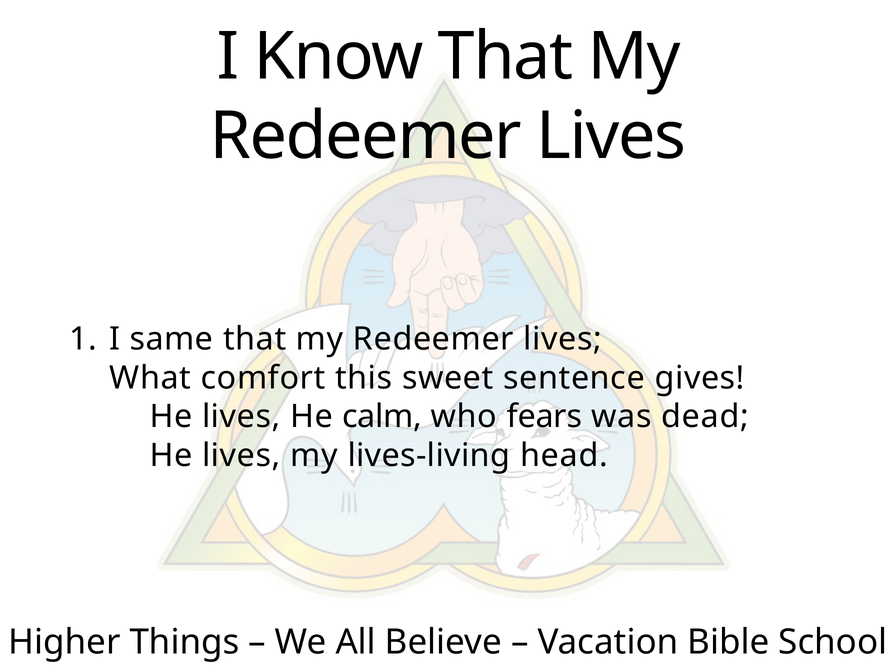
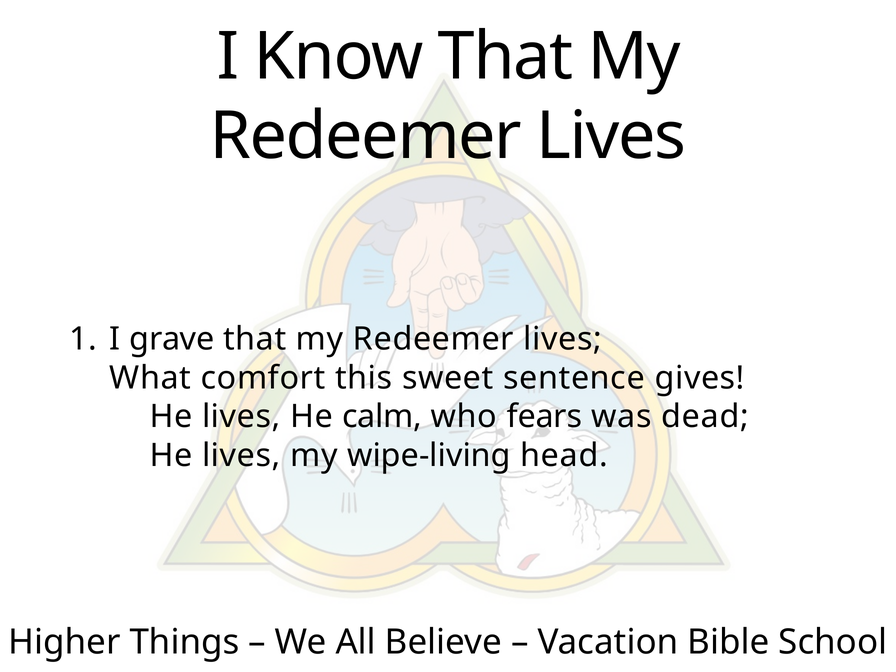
same: same -> grave (172, 339)
lives-living: lives-living -> wipe-living (429, 456)
